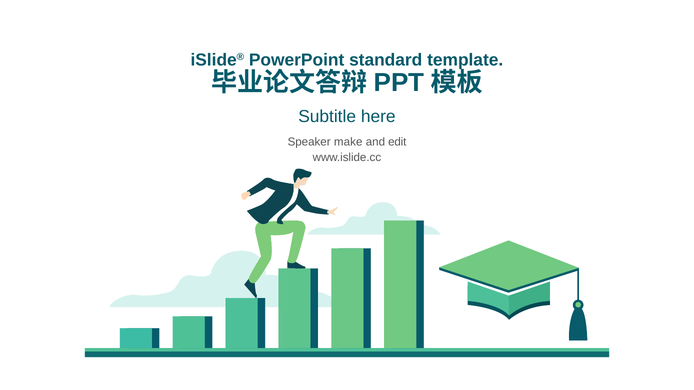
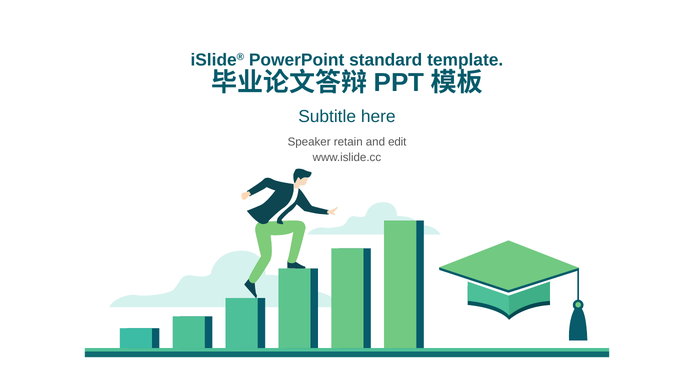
make: make -> retain (348, 142)
